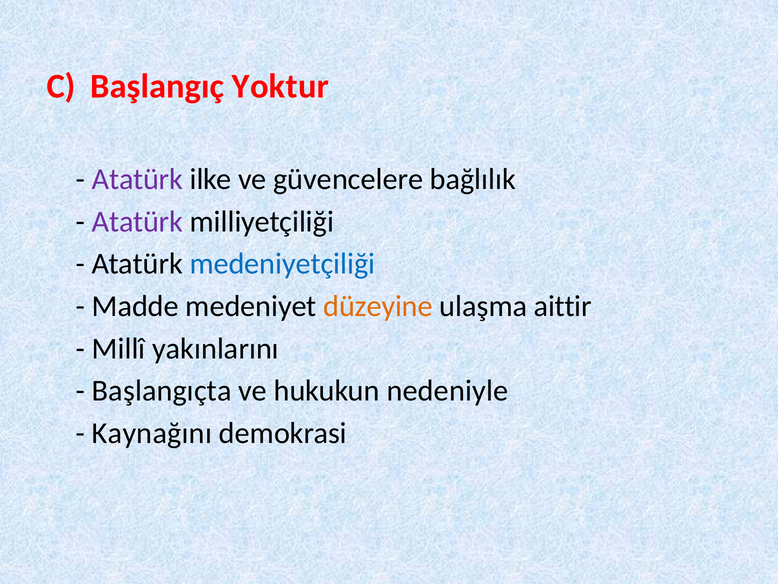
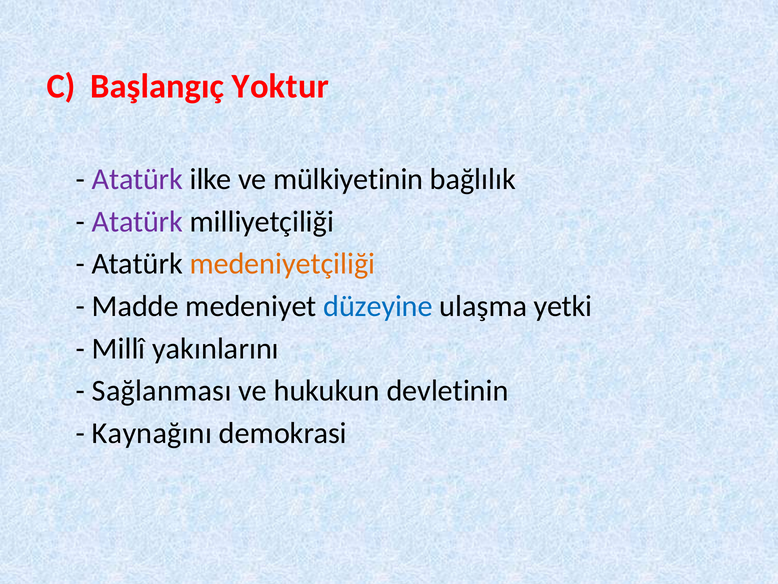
güvencelere: güvencelere -> mülkiyetinin (348, 179)
medeniyetçiliği colour: blue -> orange (282, 264)
düzeyine colour: orange -> blue (378, 306)
aittir: aittir -> yetki (563, 306)
Başlangıçta: Başlangıçta -> Sağlanması (162, 391)
nedeniyle: nedeniyle -> devletinin (448, 391)
